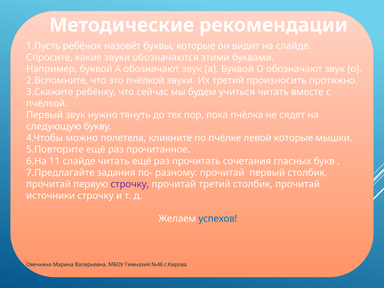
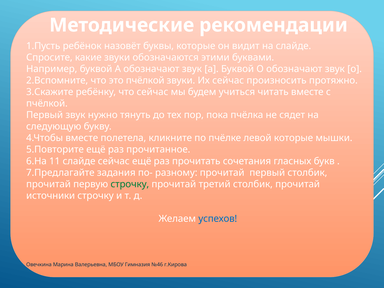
Их третий: третий -> сейчас (228, 80)
4.Чтобы можно: можно -> вместе (82, 138)
слайде читать: читать -> сейчас (114, 161)
строчку colour: purple -> green (130, 184)
